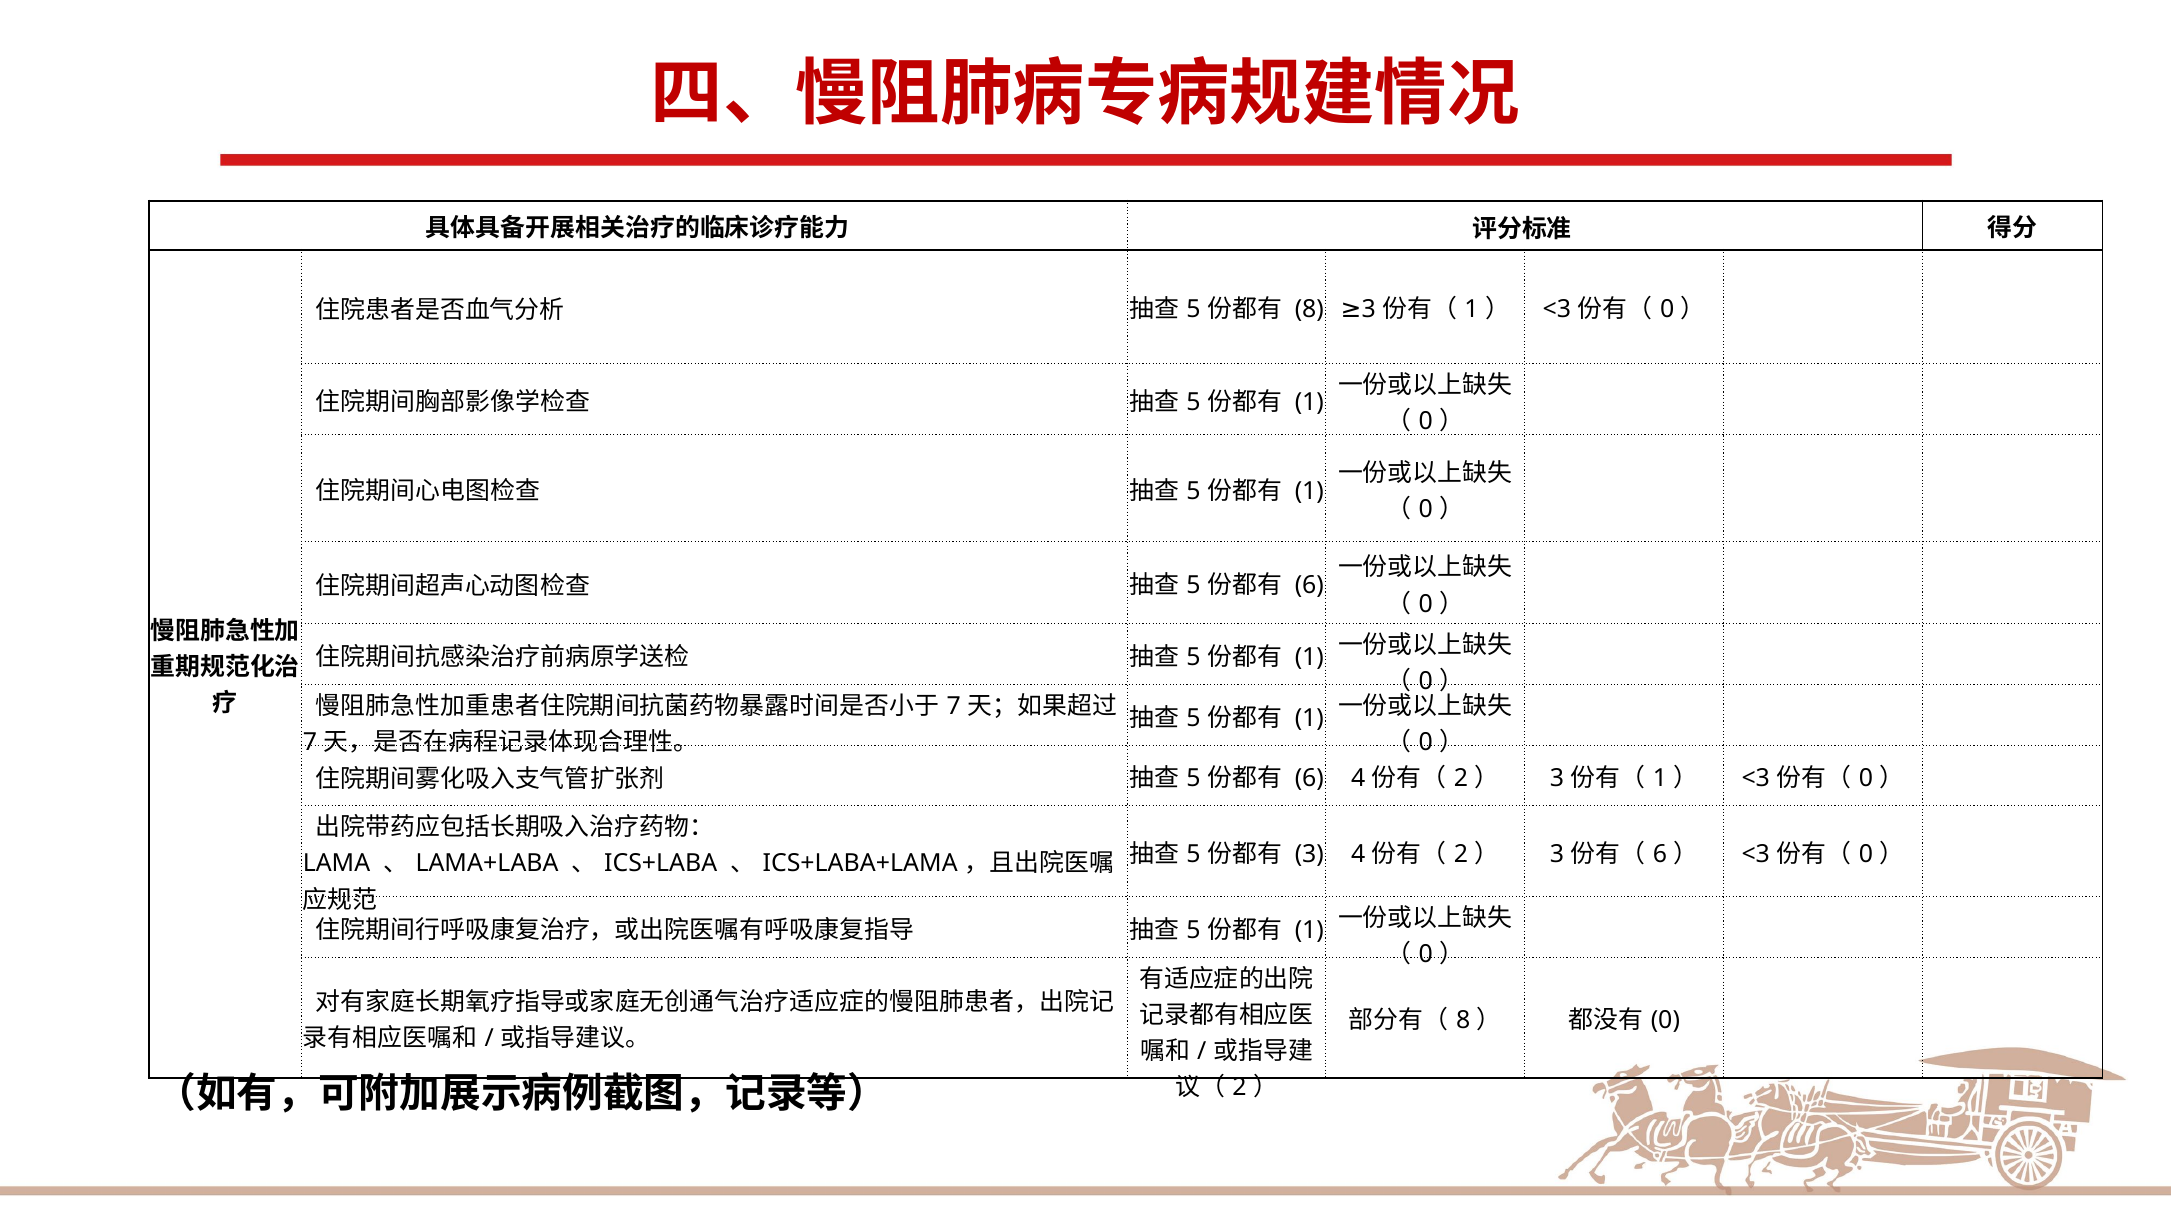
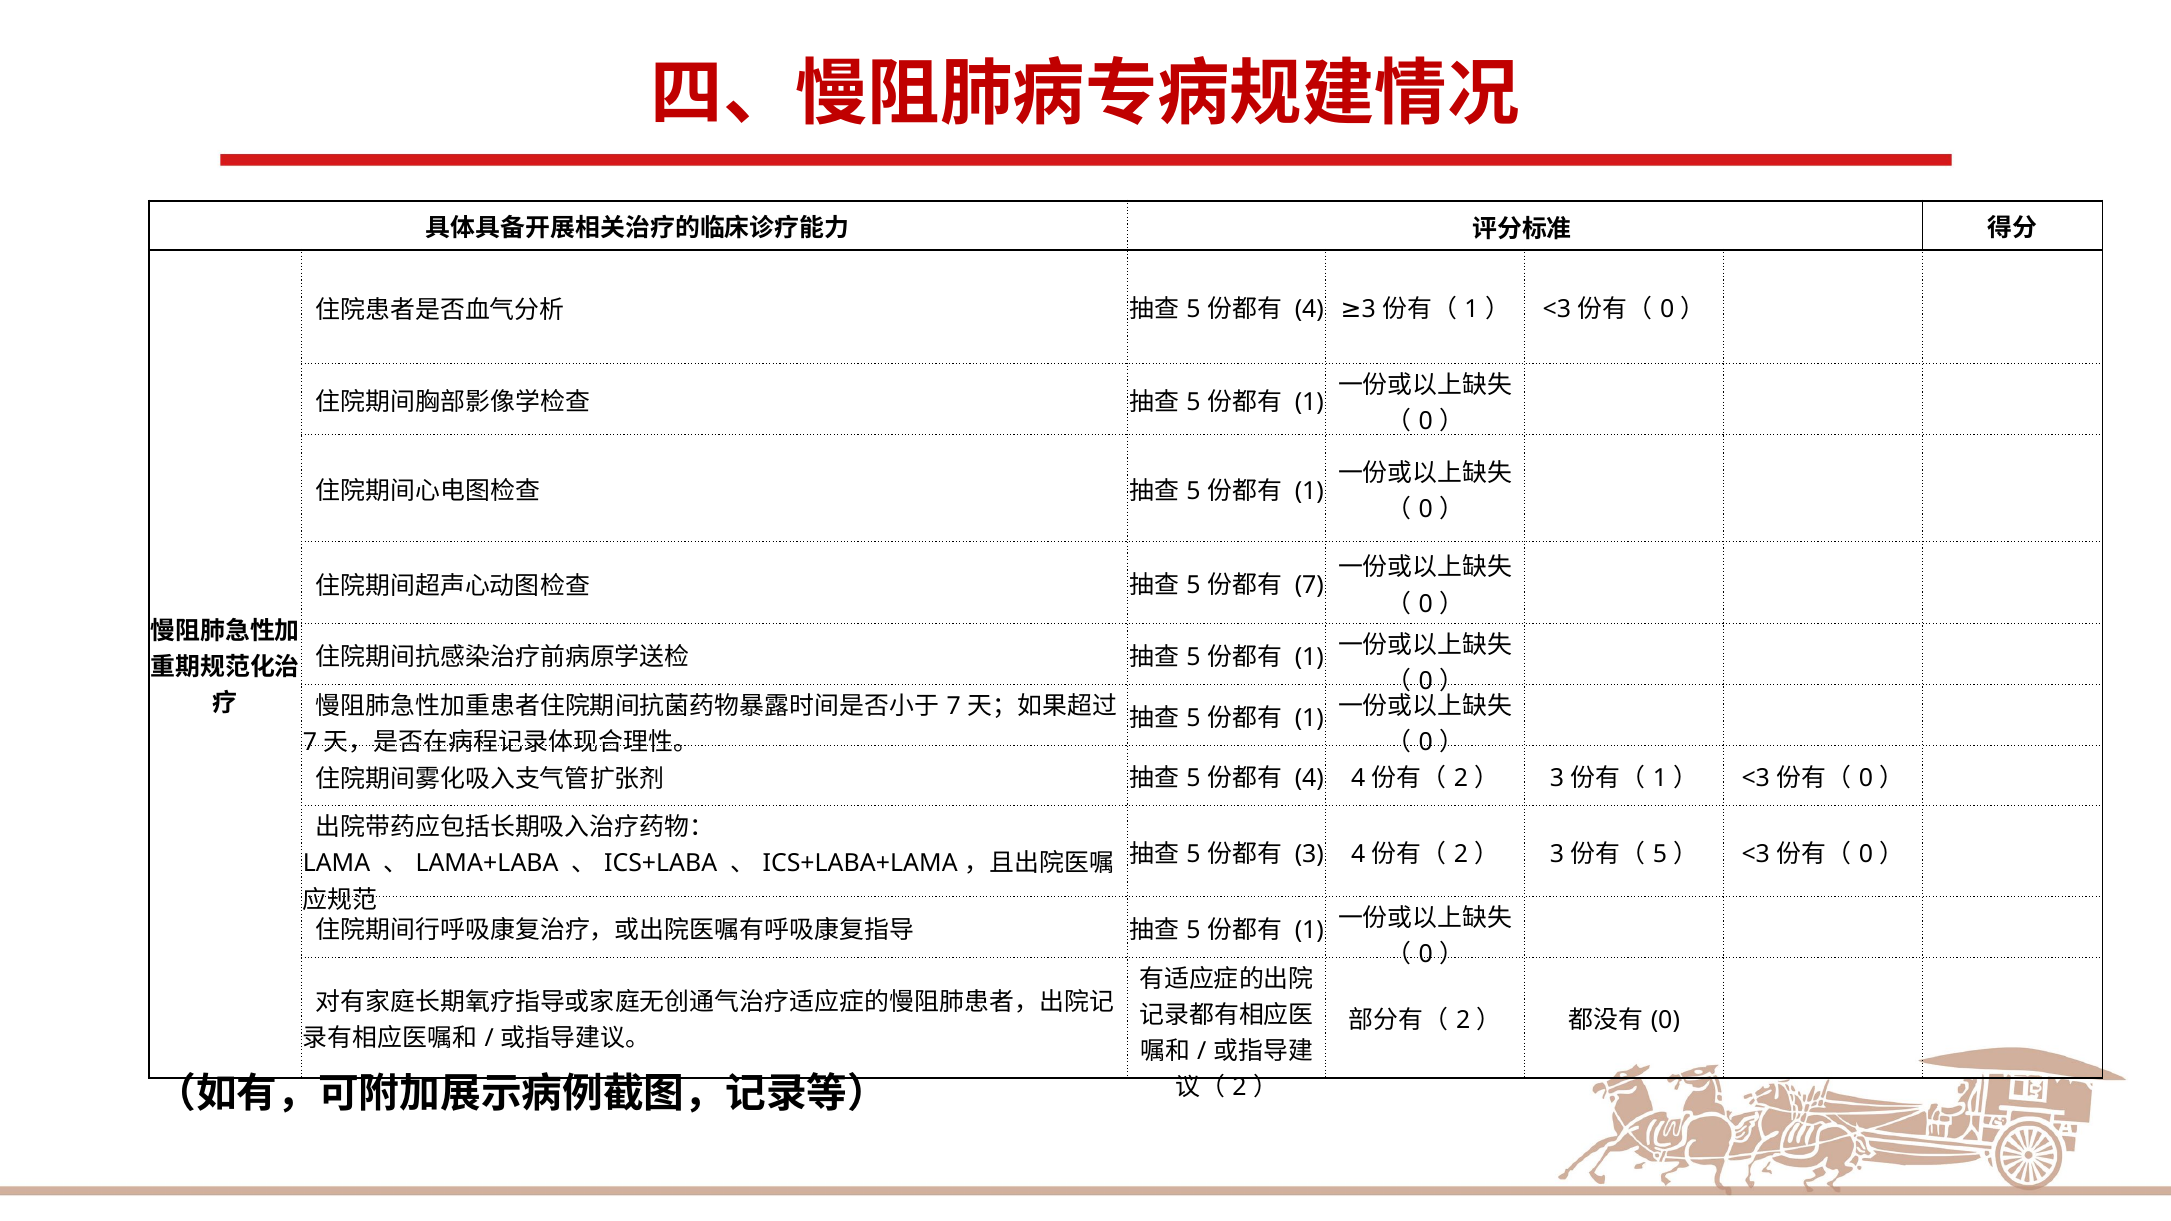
8: 8 -> 4 (1309, 310)
6: 6 -> 7 (1309, 586)
6: 6 -> 4 (1309, 779)
6: 6 -> 5 (1660, 854)
8: 8 -> 2 (1463, 1021)
